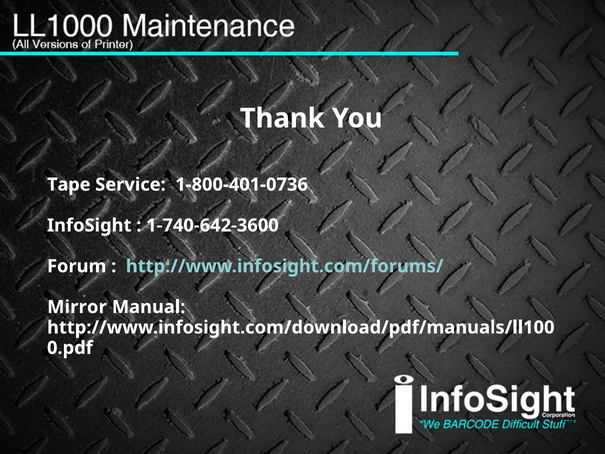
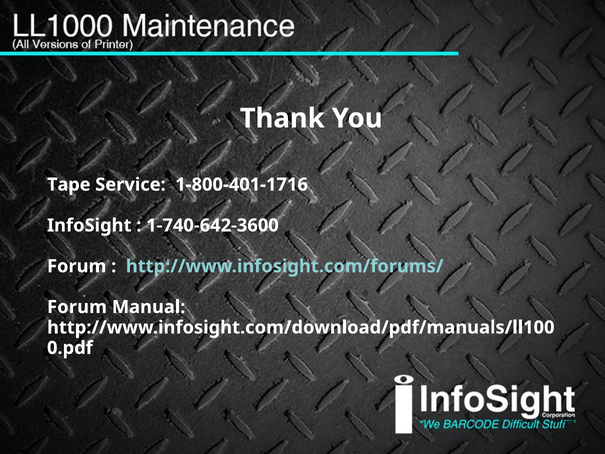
1-800-401-0736: 1-800-401-0736 -> 1-800-401-1716 (242, 185)
Mirror: Mirror -> Forum (77, 307)
